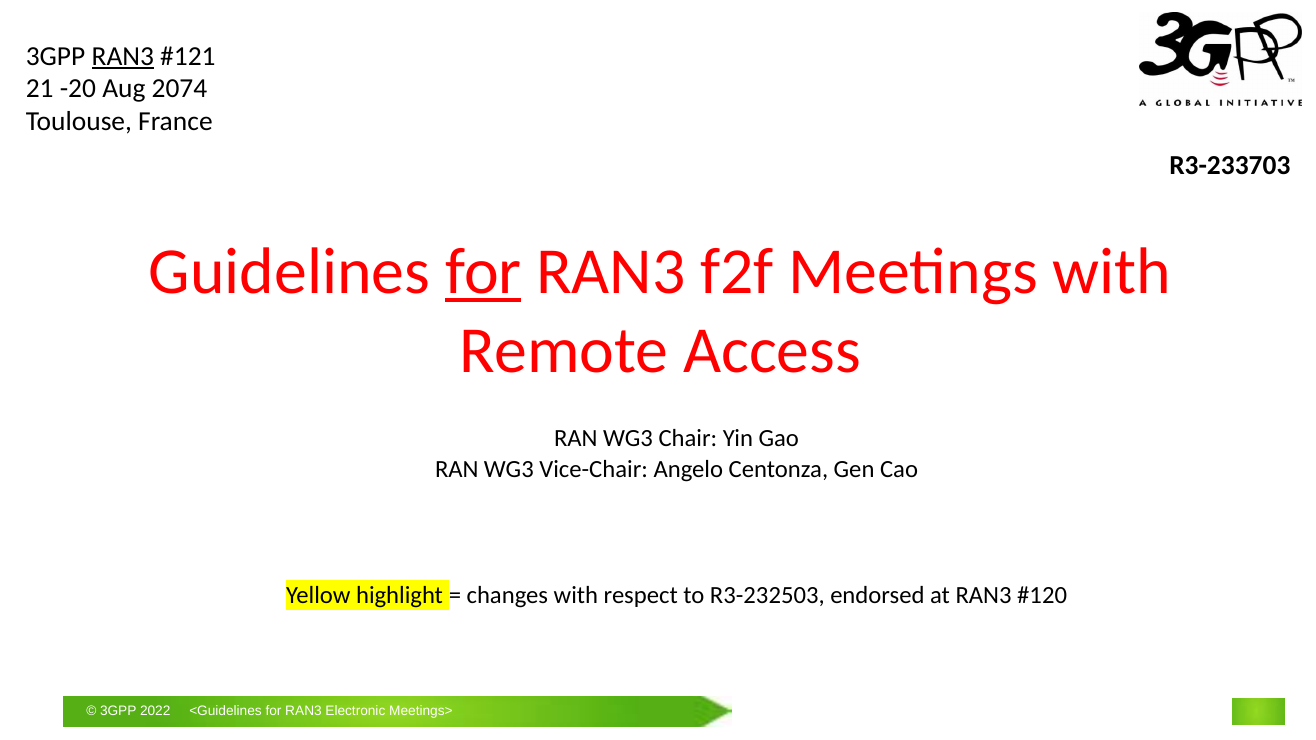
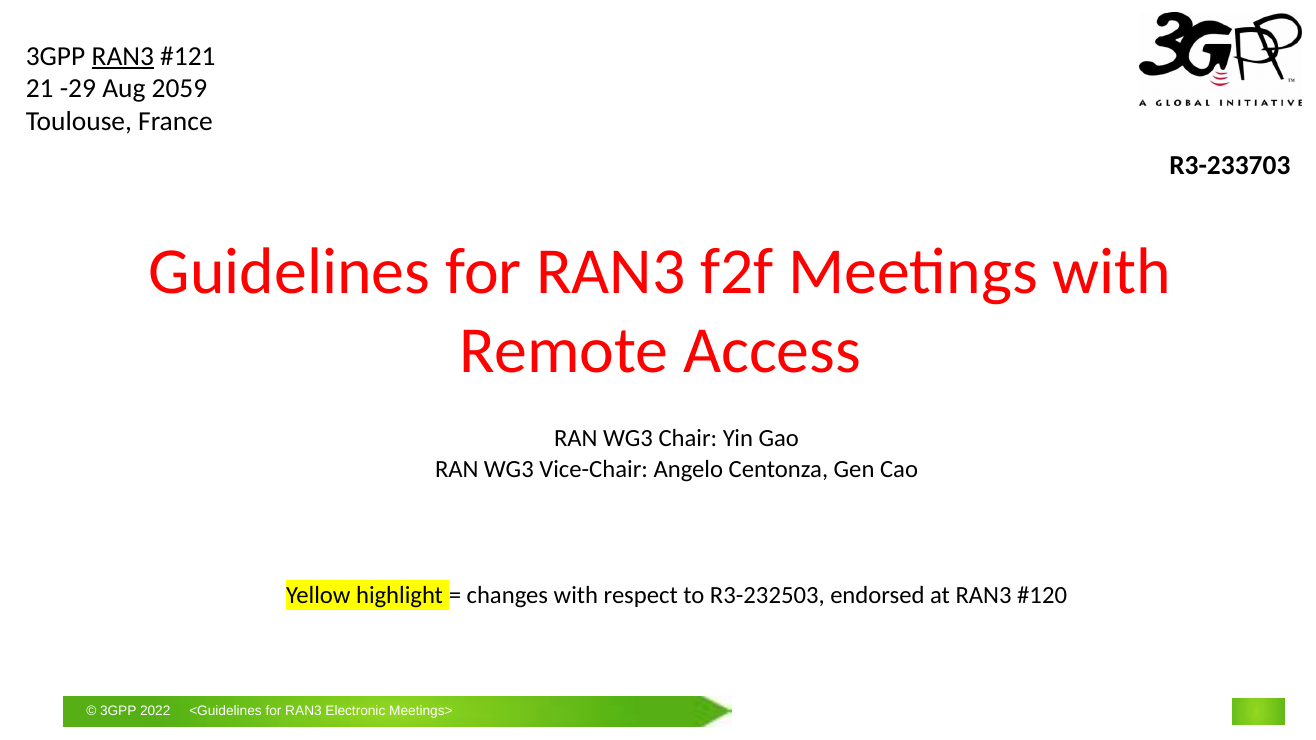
-20: -20 -> -29 (78, 89)
2074: 2074 -> 2059 (179, 89)
for underline: present -> none (483, 272)
